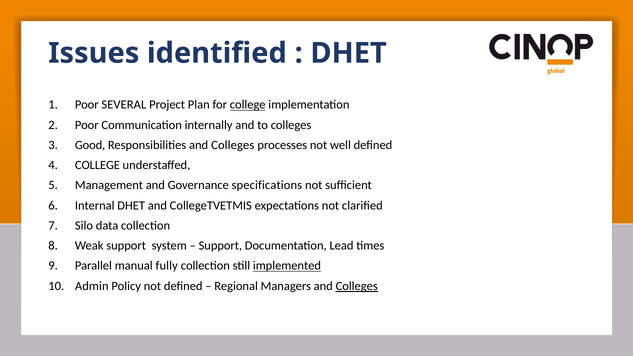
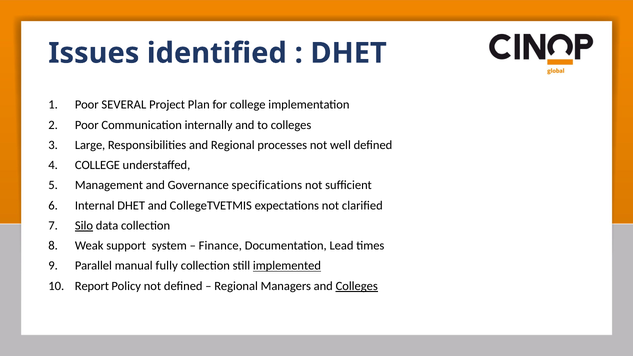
college underline: present -> none (248, 105)
Good: Good -> Large (90, 145)
Responsibilities and Colleges: Colleges -> Regional (233, 145)
Silo underline: none -> present (84, 226)
Support: Support -> Finance (220, 246)
Admin: Admin -> Report (92, 286)
